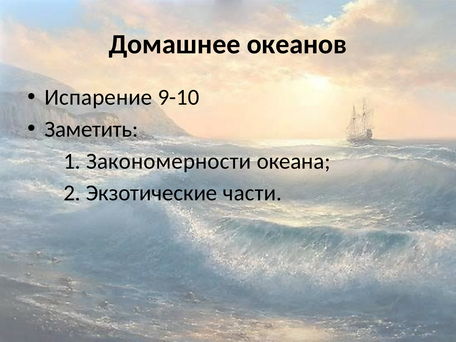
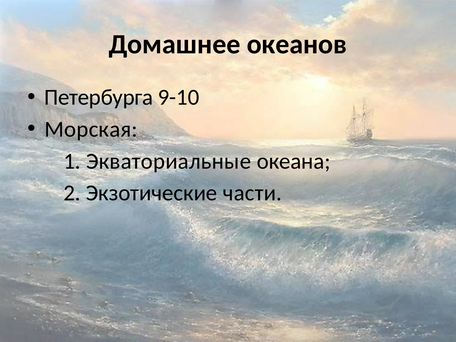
Испарение: Испарение -> Петербурга (99, 97)
Заметить: Заметить -> Морская (91, 129)
Закономерности: Закономерности -> Экваториальные (169, 161)
